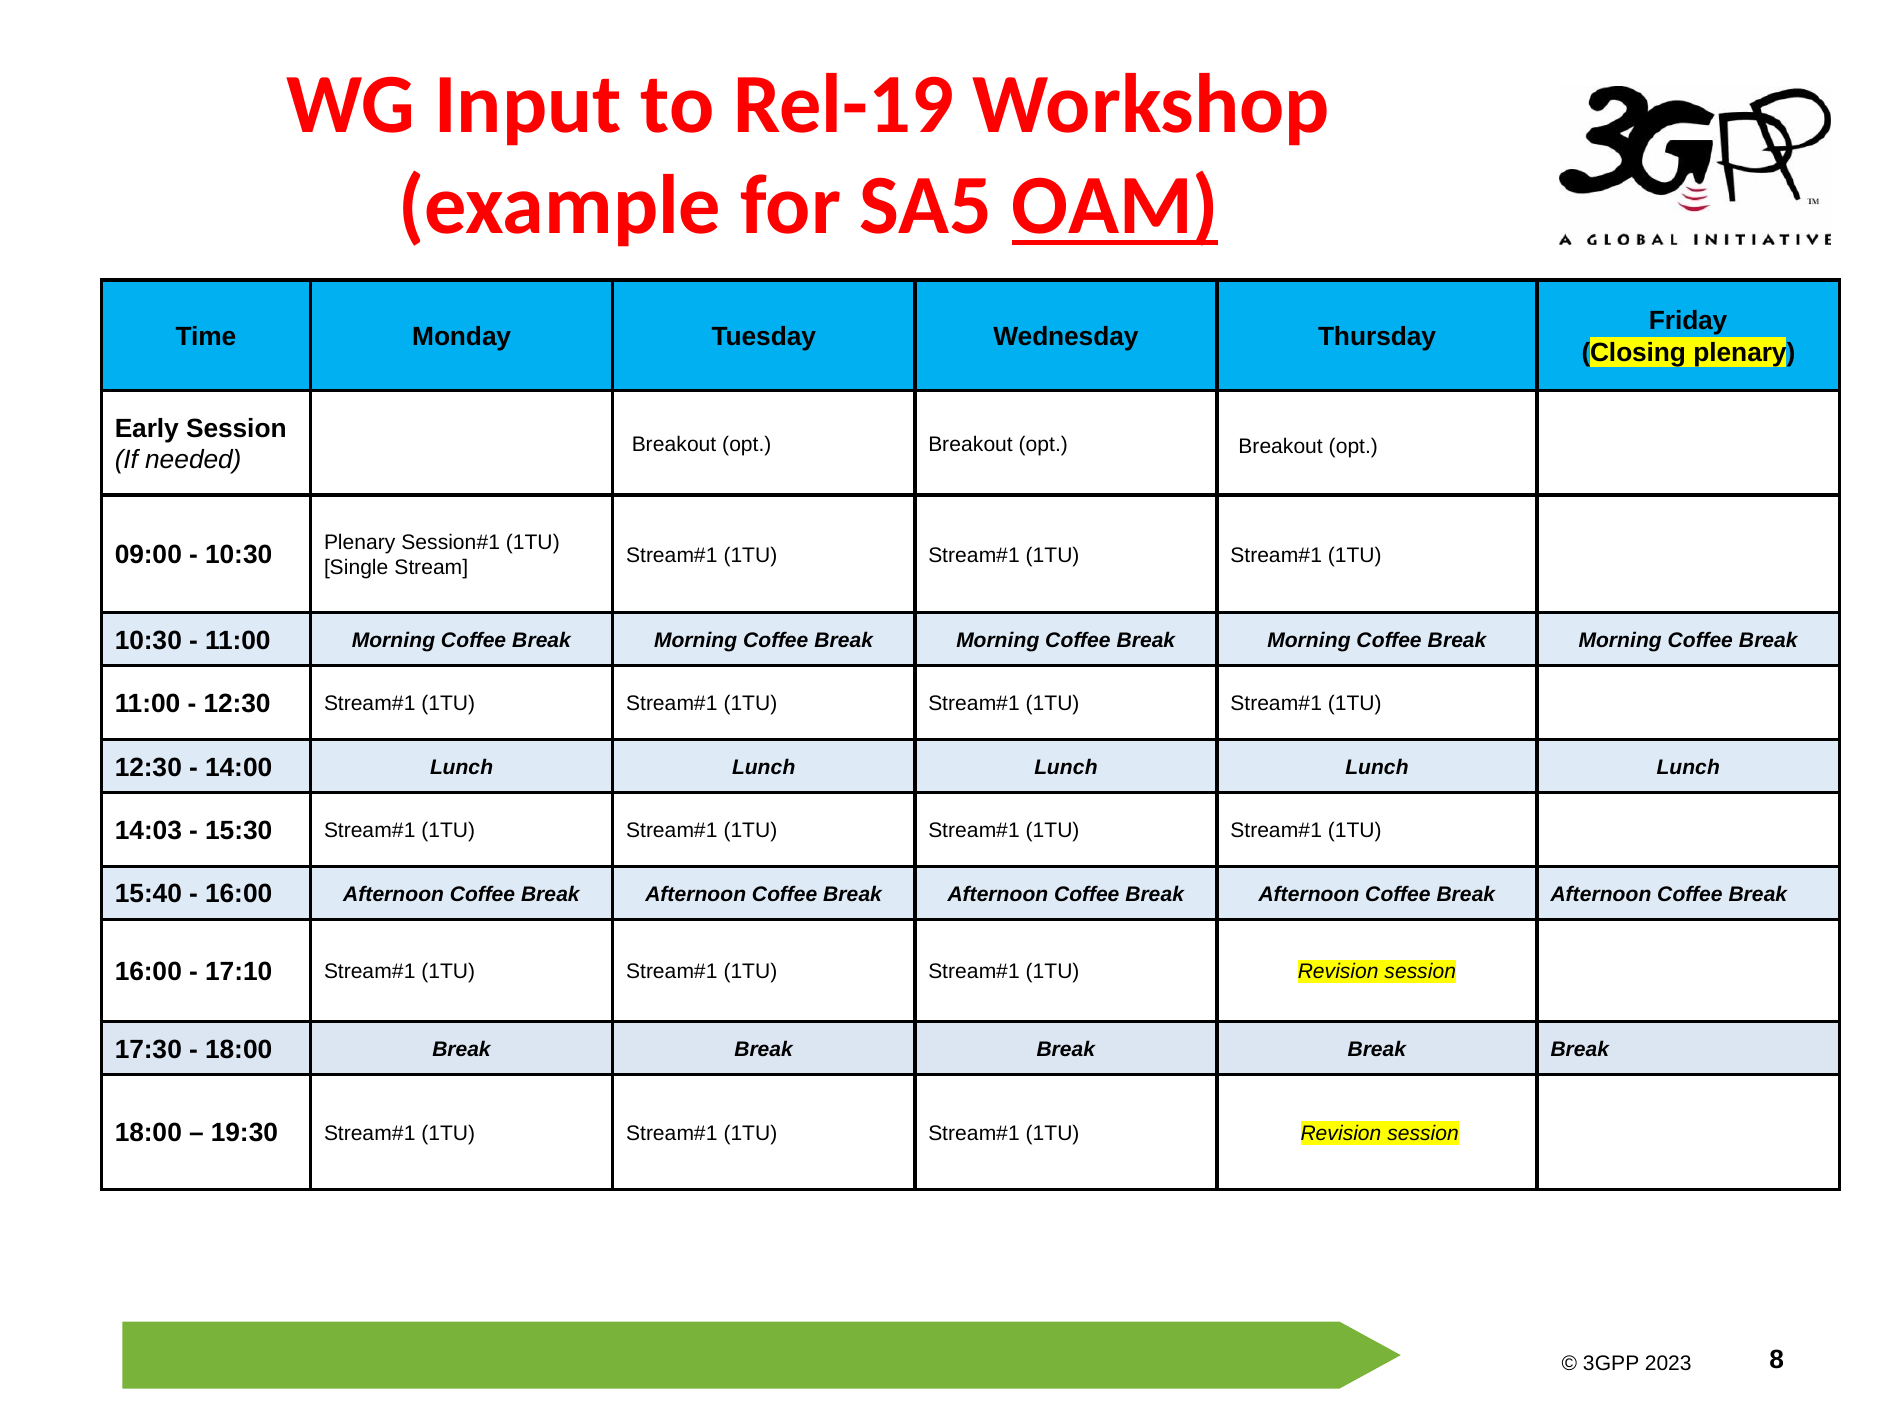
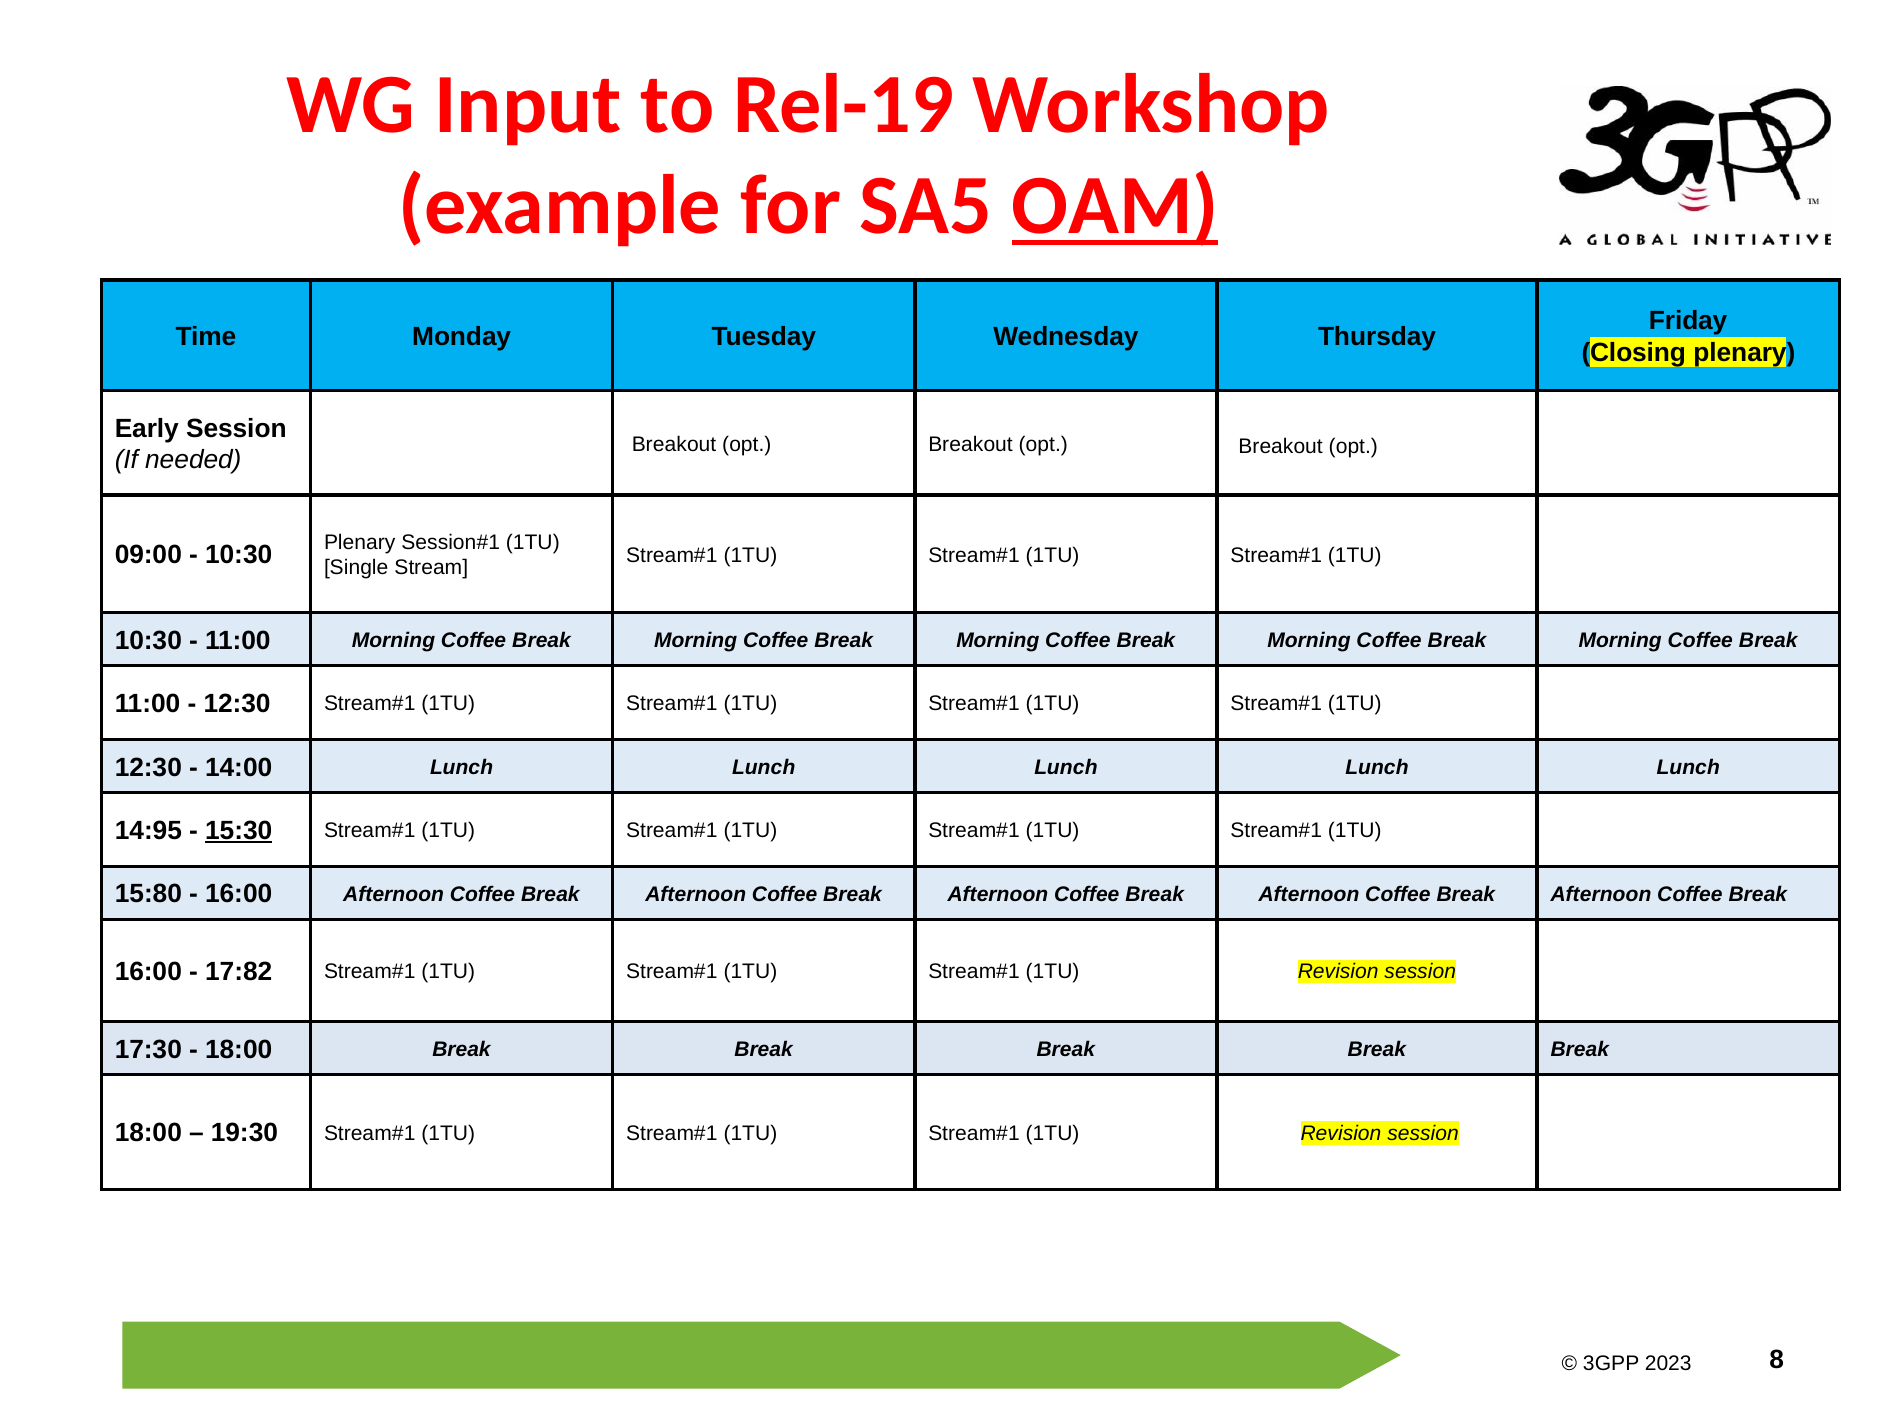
14:03: 14:03 -> 14:95 (148, 830)
15:30 underline: none -> present (239, 830)
15:40: 15:40 -> 15:80 (148, 894)
17:10: 17:10 -> 17:82 (239, 971)
